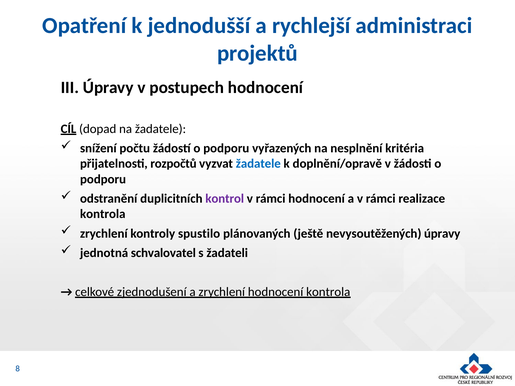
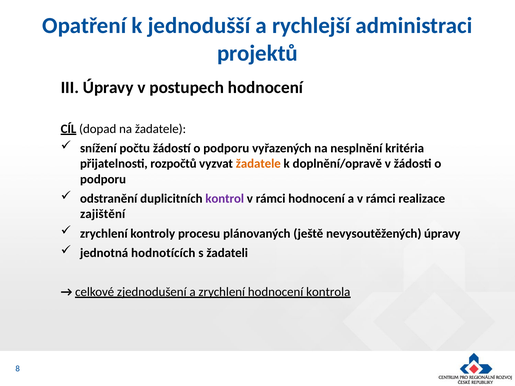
žadatele colour: blue -> orange (258, 164)
kontrola: kontrola -> zajištění (103, 214)
spustilo: spustilo -> procesu (199, 234)
schvalovatel: schvalovatel -> hodnotících (163, 253)
